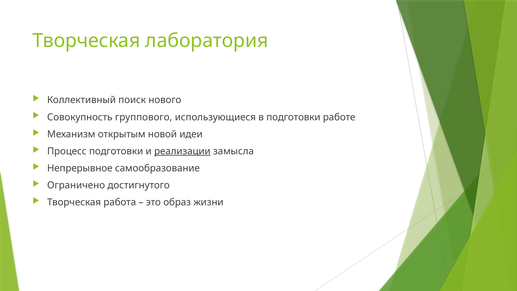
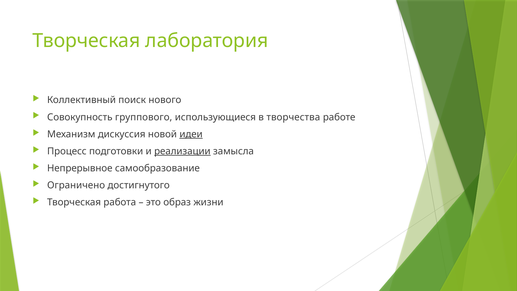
в подготовки: подготовки -> творчества (293, 117)
открытым: открытым -> дискуссия (122, 134)
идеи underline: none -> present (191, 134)
